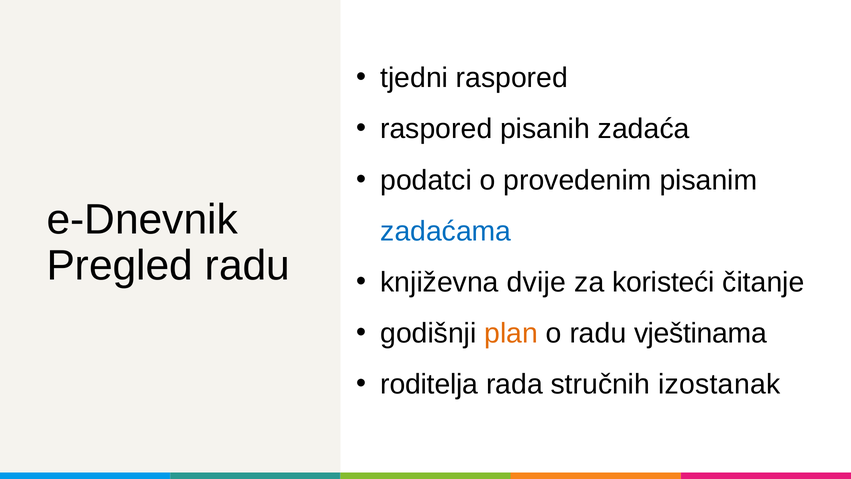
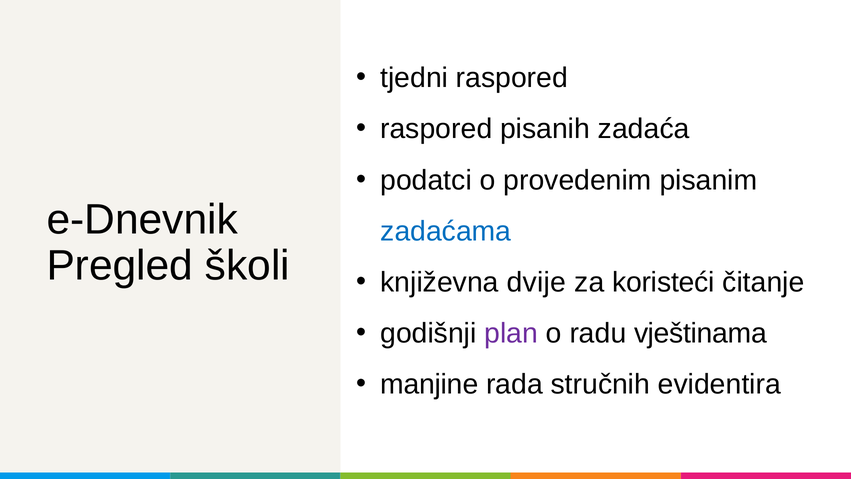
Pregled radu: radu -> školi (247, 266)
plan colour: orange -> purple (511, 333)
roditelja: roditelja -> manjine (429, 384)
izostanak: izostanak -> evidentira (719, 384)
